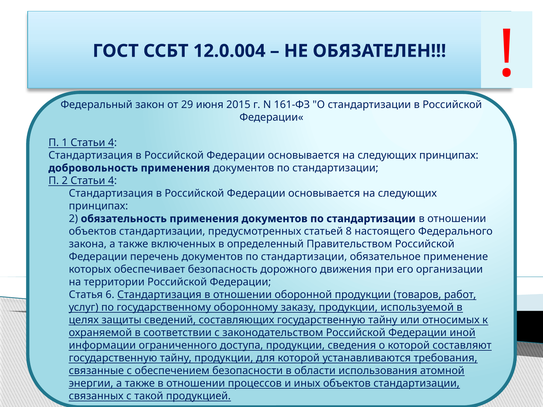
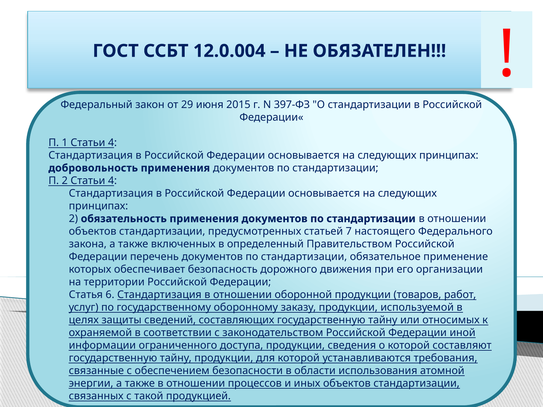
161-ФЗ: 161-ФЗ -> 397-ФЗ (292, 105)
8: 8 -> 7 (349, 232)
